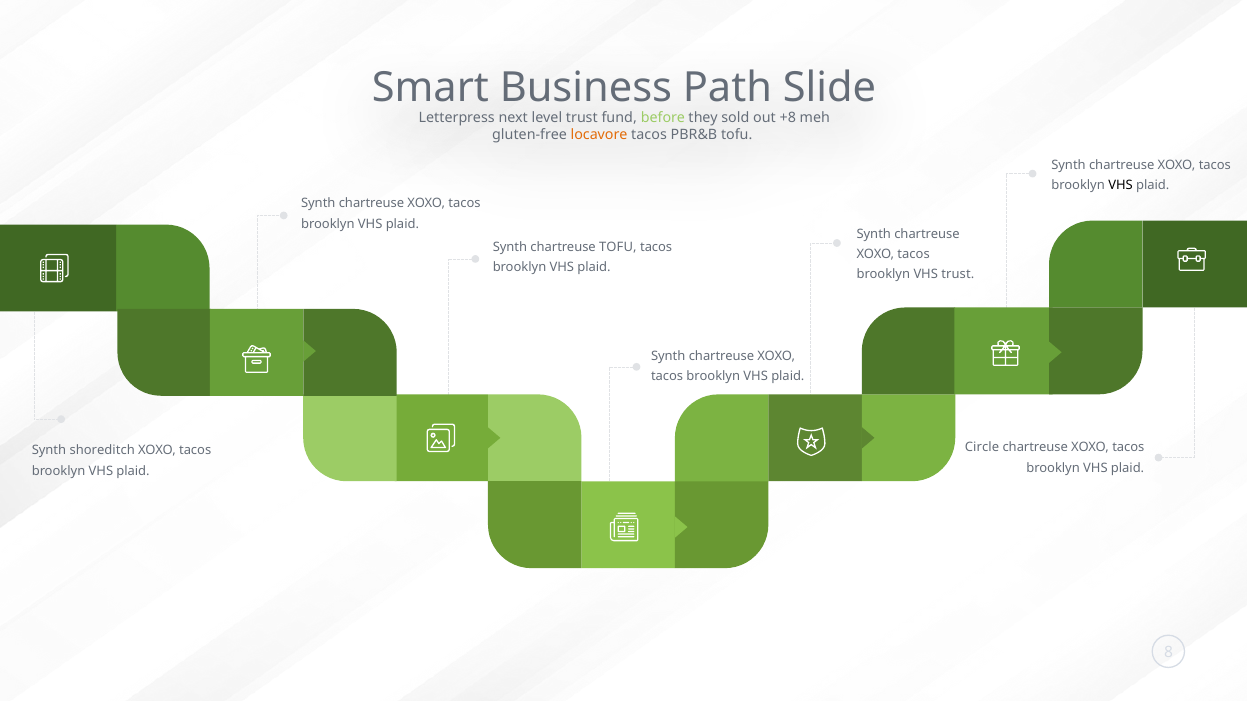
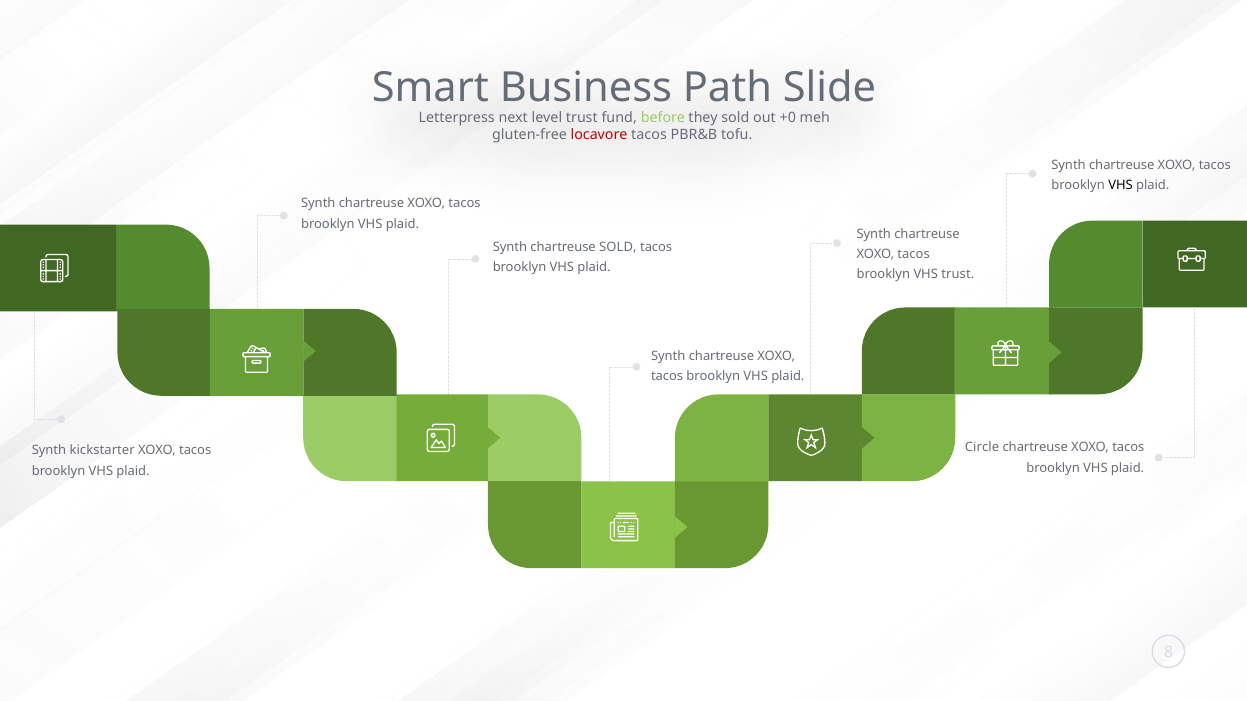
+8: +8 -> +0 (788, 118)
locavore colour: orange -> red (599, 135)
chartreuse TOFU: TOFU -> SOLD (618, 247)
shoreditch: shoreditch -> kickstarter (102, 451)
